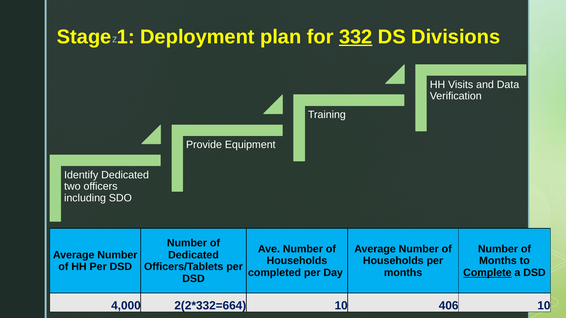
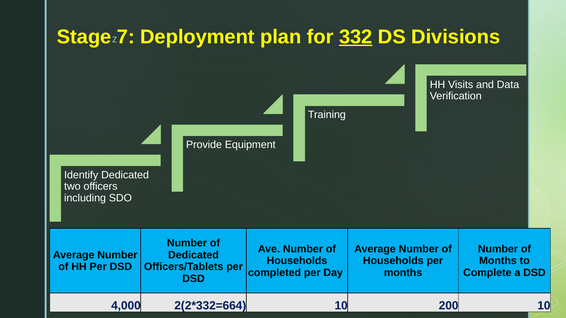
1: 1 -> 7 (126, 37)
Complete underline: present -> none (487, 273)
406: 406 -> 200 (449, 306)
